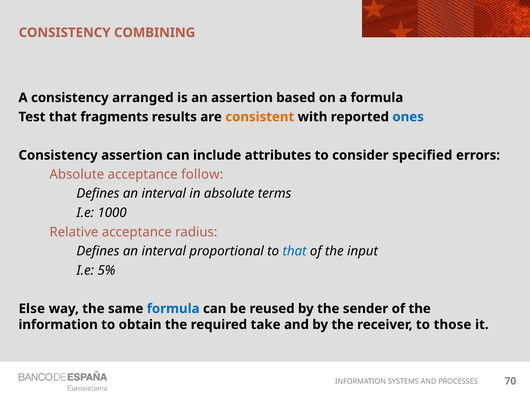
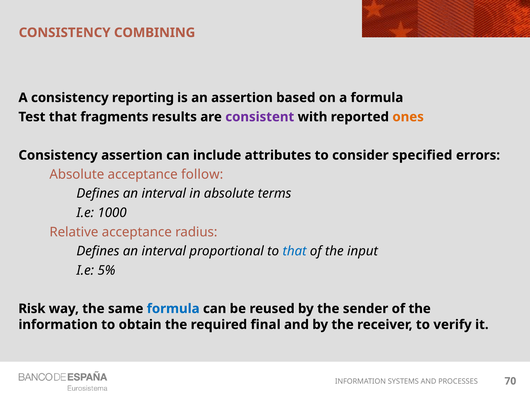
arranged: arranged -> reporting (143, 98)
consistent colour: orange -> purple (260, 117)
ones colour: blue -> orange (408, 117)
Else: Else -> Risk (32, 308)
take: take -> final (266, 324)
those: those -> verify (453, 324)
